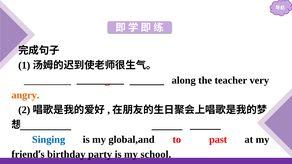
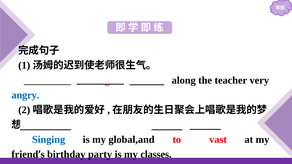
angry colour: orange -> blue (25, 95)
past: past -> vast (218, 140)
school: school -> classes (156, 154)
